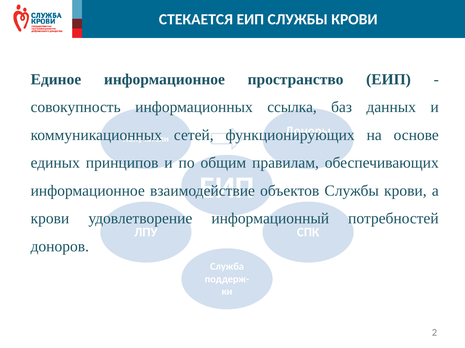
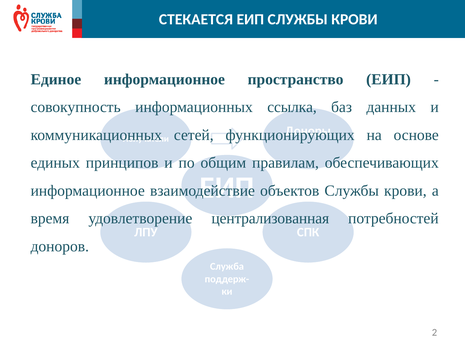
крови: крови -> время (50, 219)
информационный: информационный -> централизованная (270, 219)
